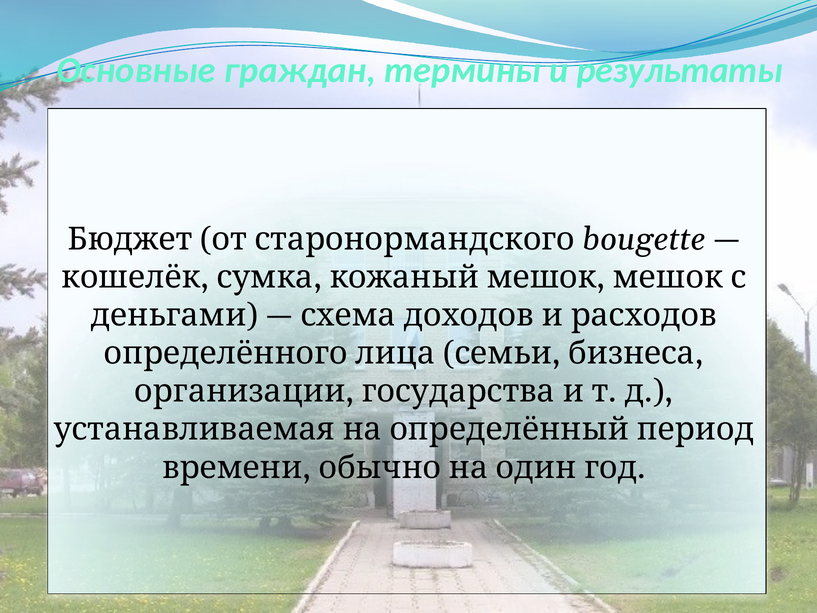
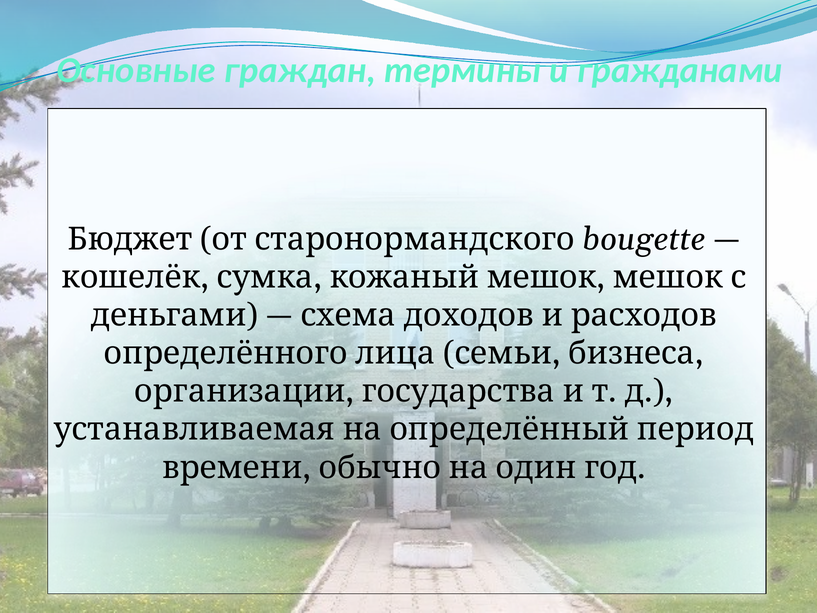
результаты: результаты -> гражданами (680, 70)
